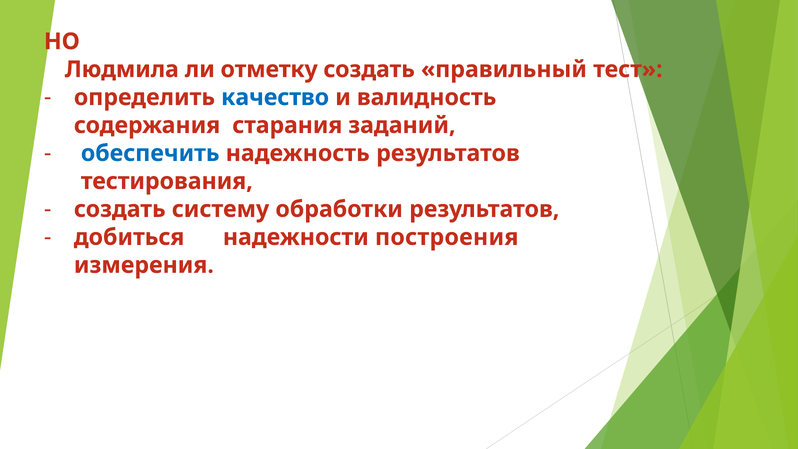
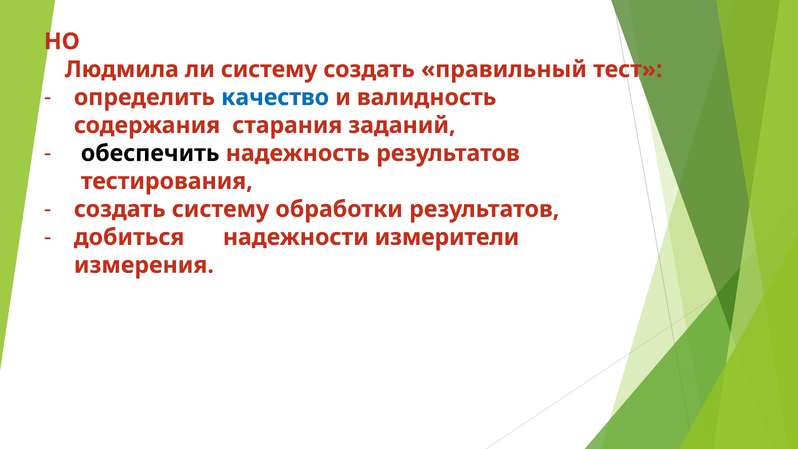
ли отметку: отметку -> систему (269, 69)
обеспечить colour: blue -> black (150, 153)
построения: построения -> измерители (447, 237)
